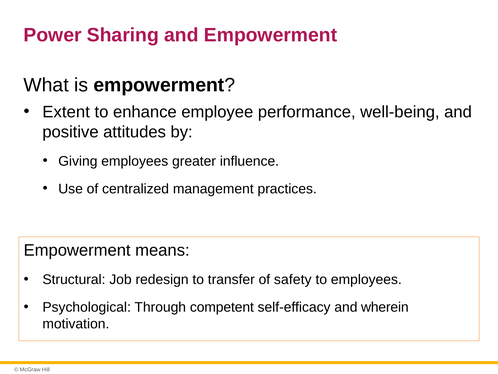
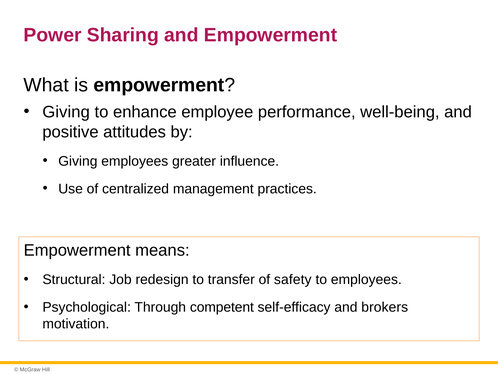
Extent: Extent -> Giving (66, 112)
wherein: wherein -> brokers (385, 307)
